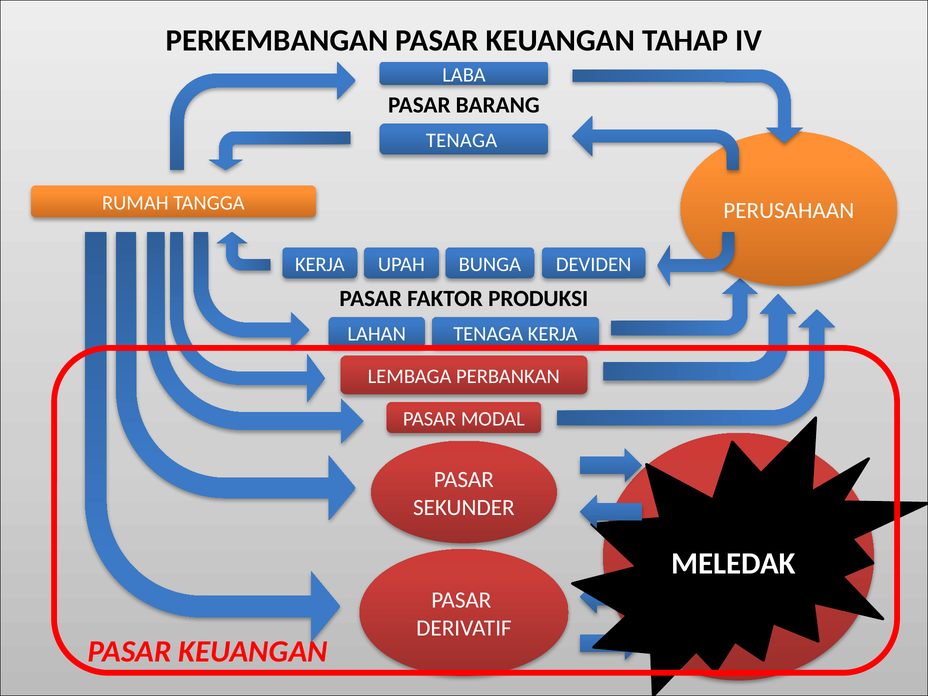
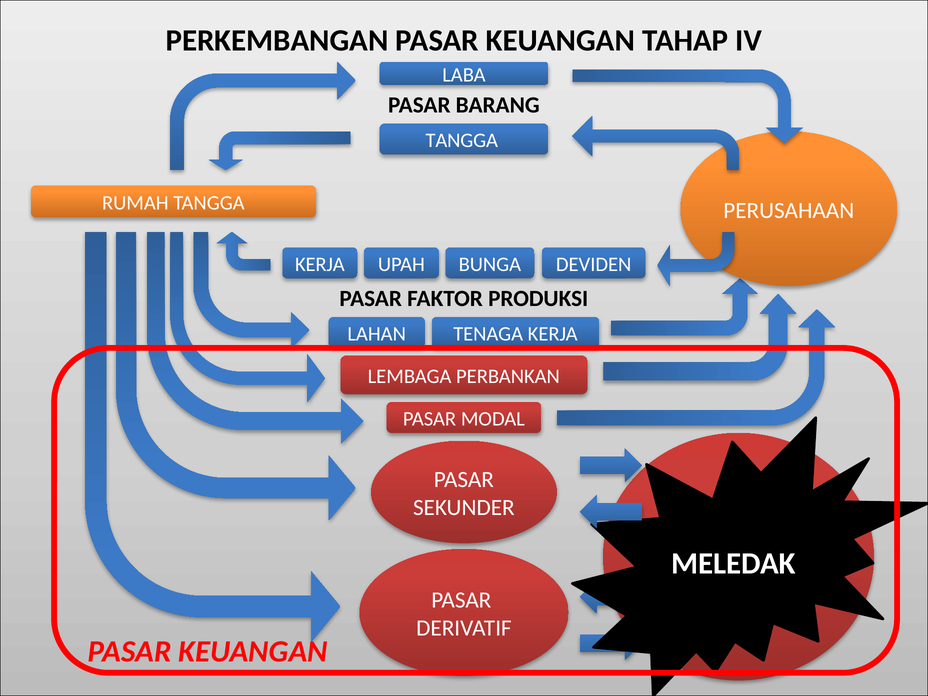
TENAGA: TENAGA -> TANGGA (462, 141)
